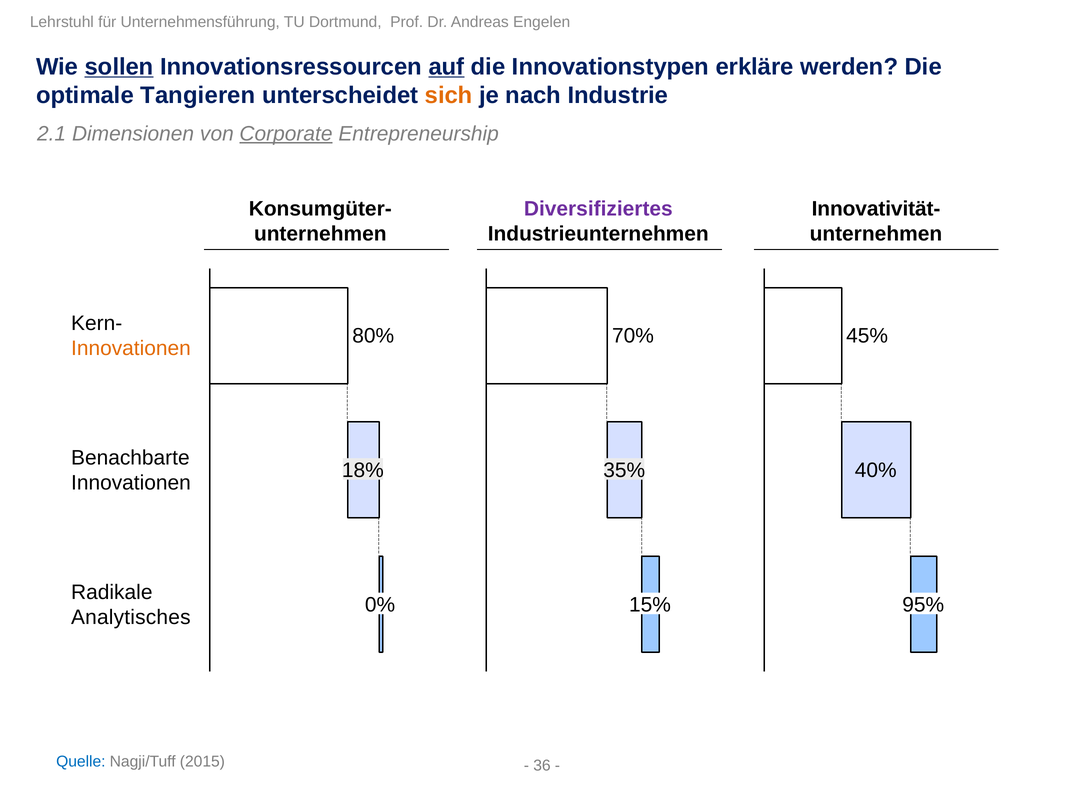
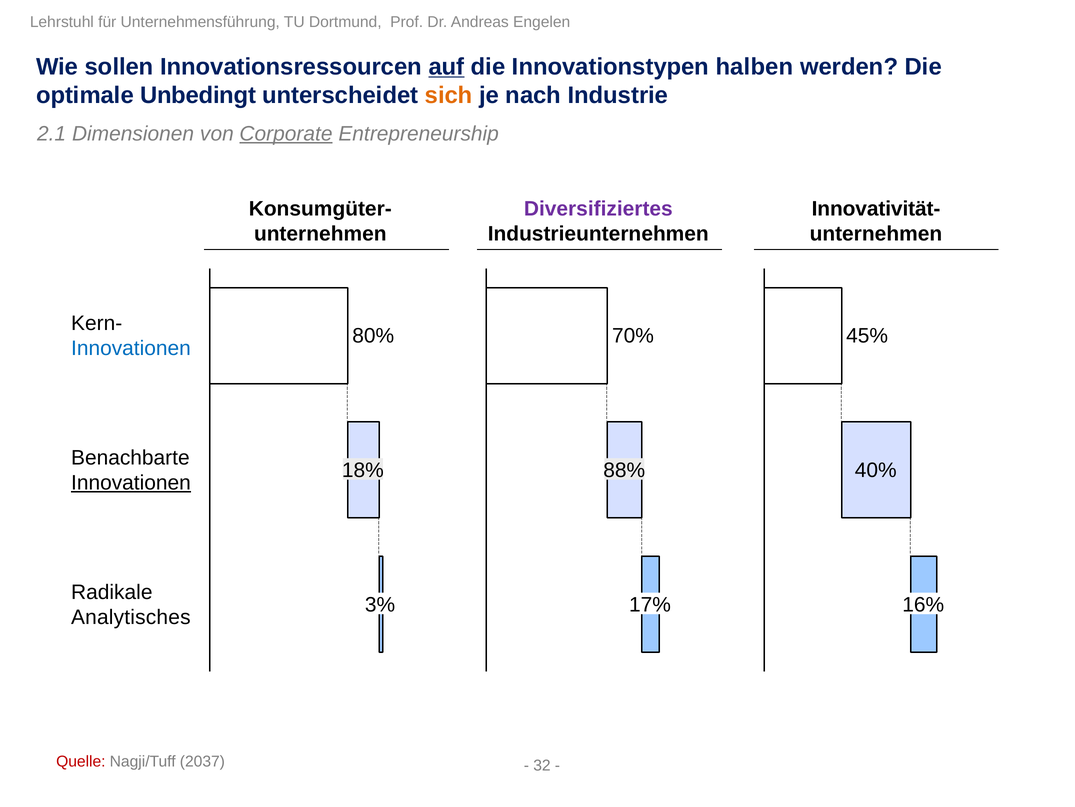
sollen underline: present -> none (119, 67)
erkläre: erkläre -> halben (755, 67)
Tangieren: Tangieren -> Unbedingt (198, 95)
Innovationen colour: orange -> blue (131, 348)
35%: 35% -> 88% (624, 470)
Innovationen underline: none -> present (131, 482)
0%: 0% -> 3% (380, 604)
15%: 15% -> 17% (650, 604)
95%: 95% -> 16% (923, 604)
Quelle colour: blue -> red (81, 761)
2015: 2015 -> 2037 (202, 761)
36: 36 -> 32 (542, 765)
